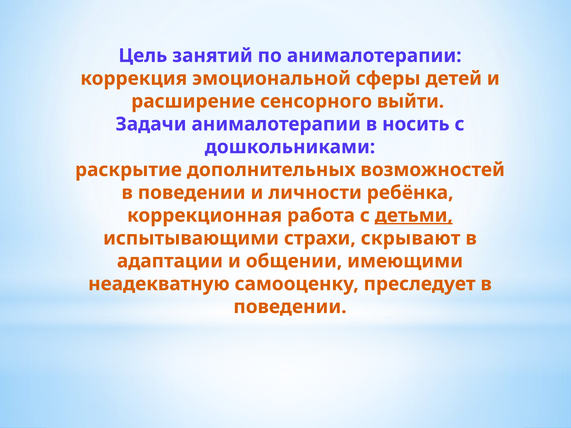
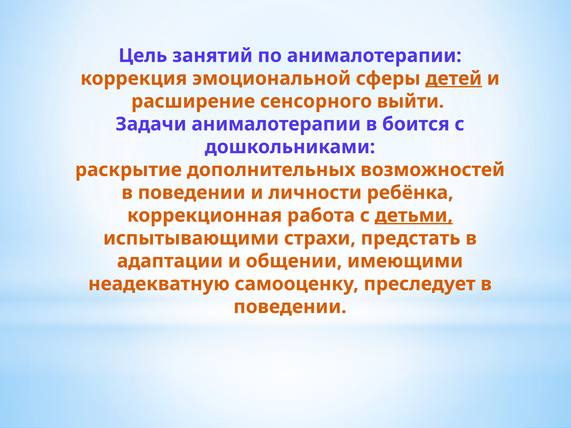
детей underline: none -> present (454, 79)
носить: носить -> боится (416, 124)
скрывают: скрывают -> предстать (411, 238)
